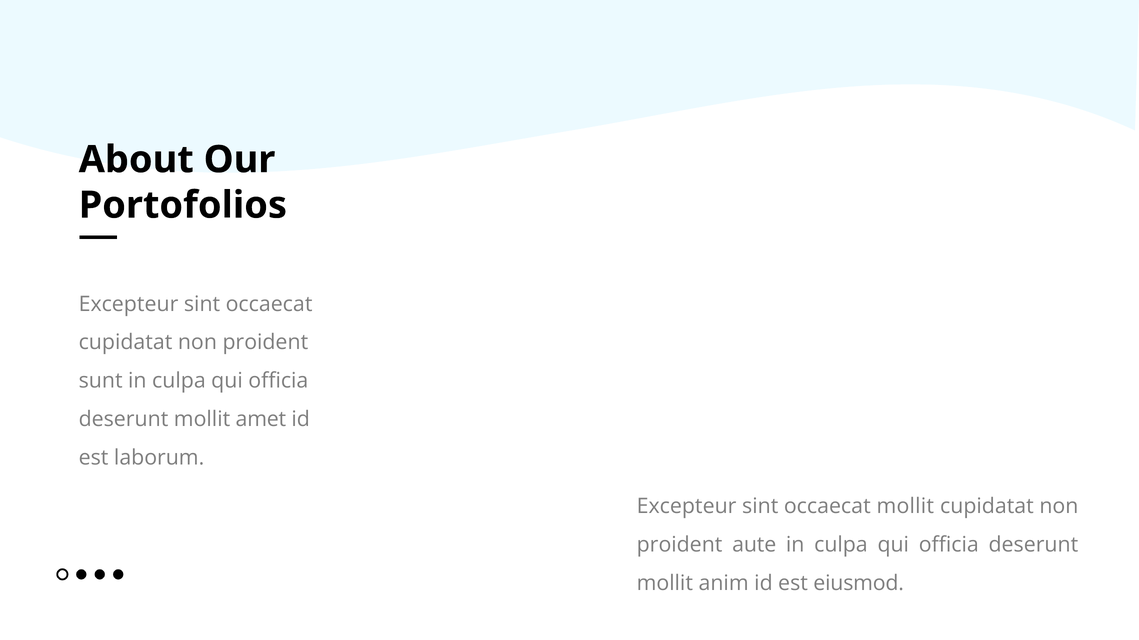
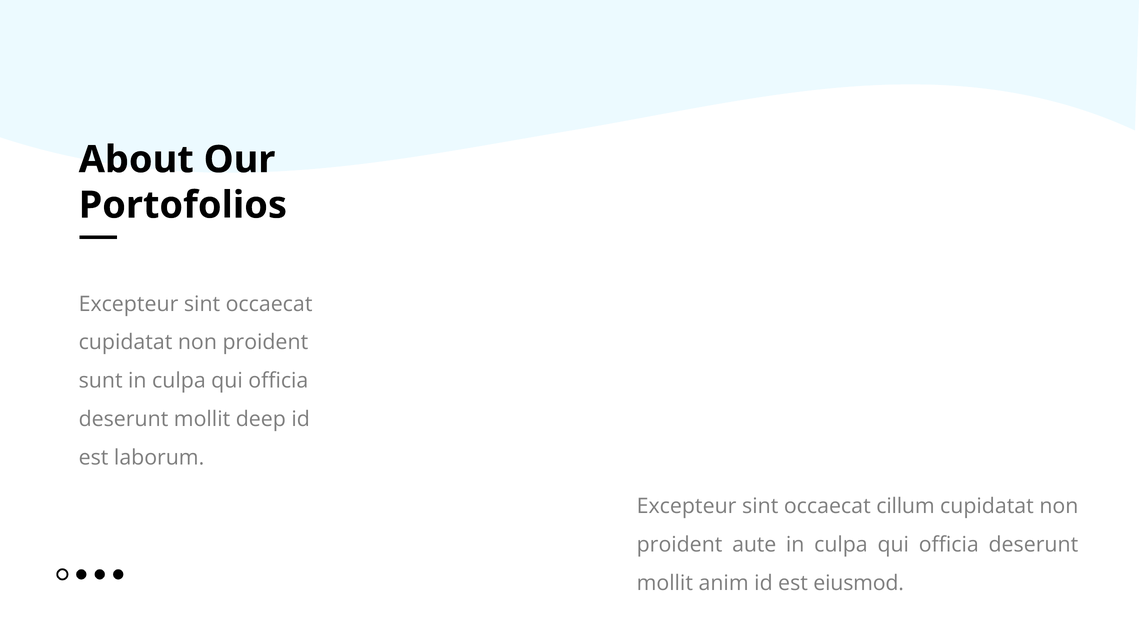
amet: amet -> deep (261, 420)
occaecat mollit: mollit -> cillum (906, 507)
